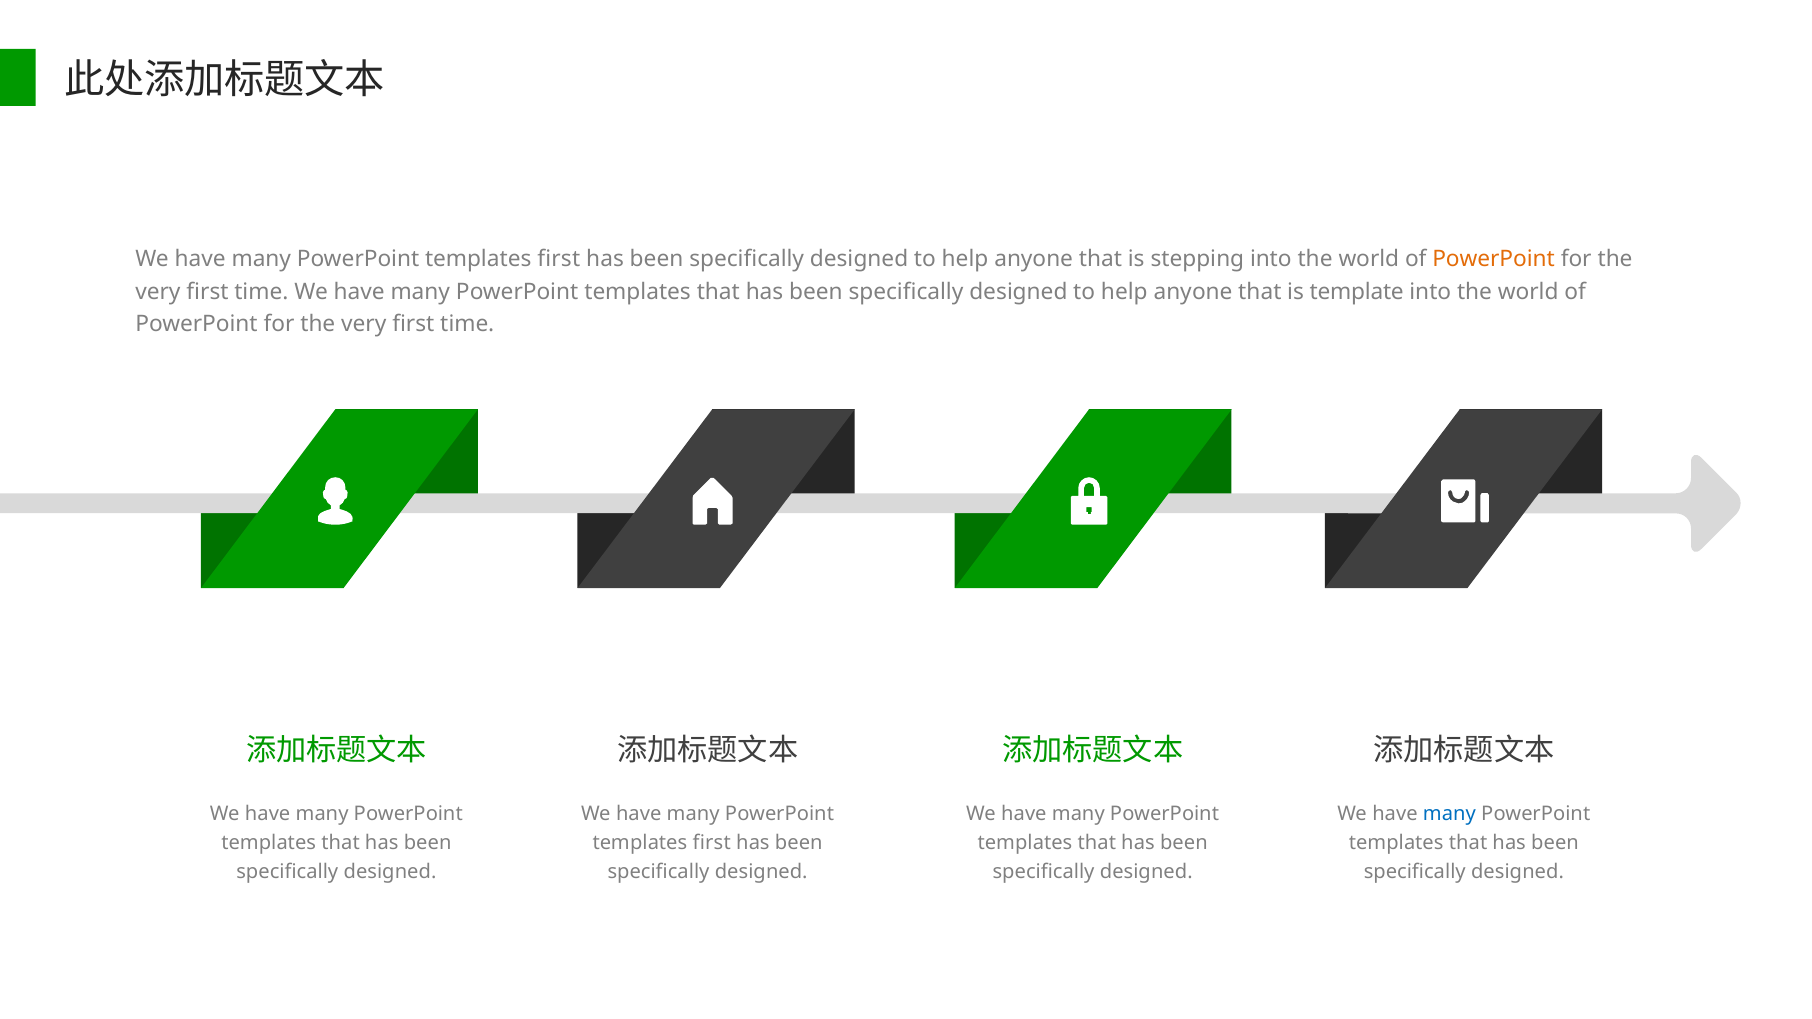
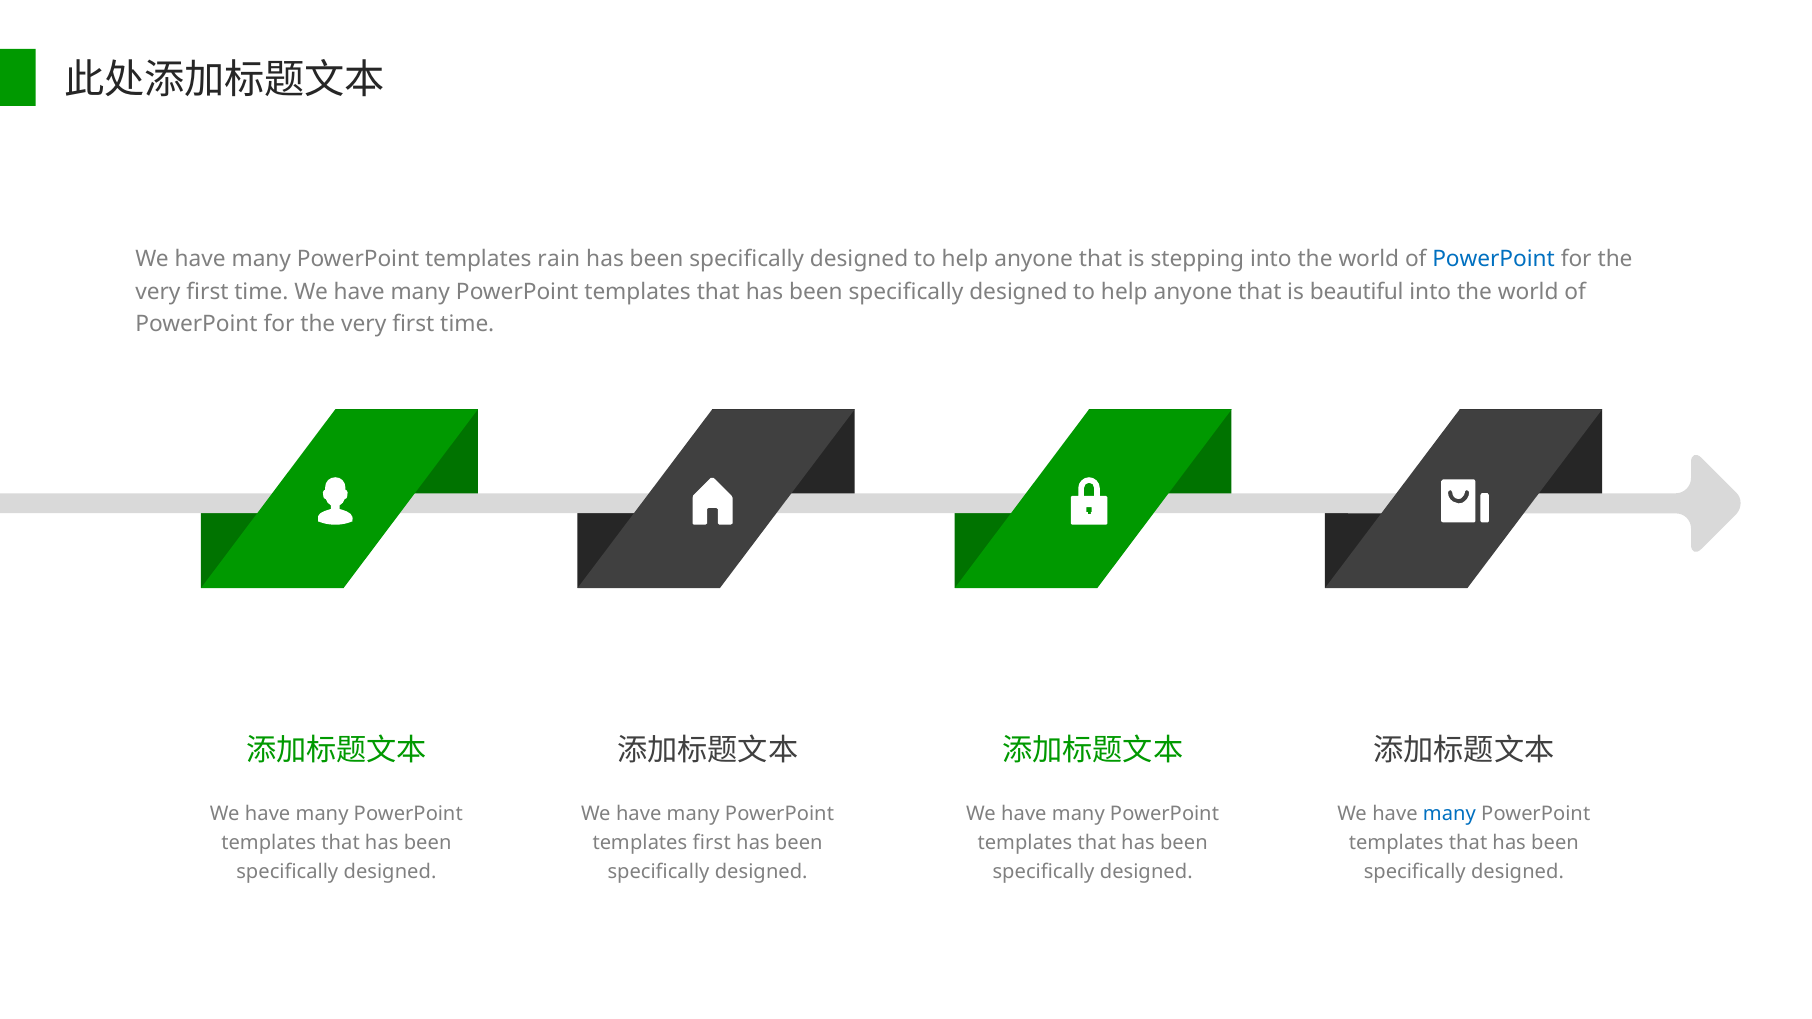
first: first -> rain (559, 259)
PowerPoint colour: orange -> blue (1494, 259)
template: template -> beautiful (1357, 292)
